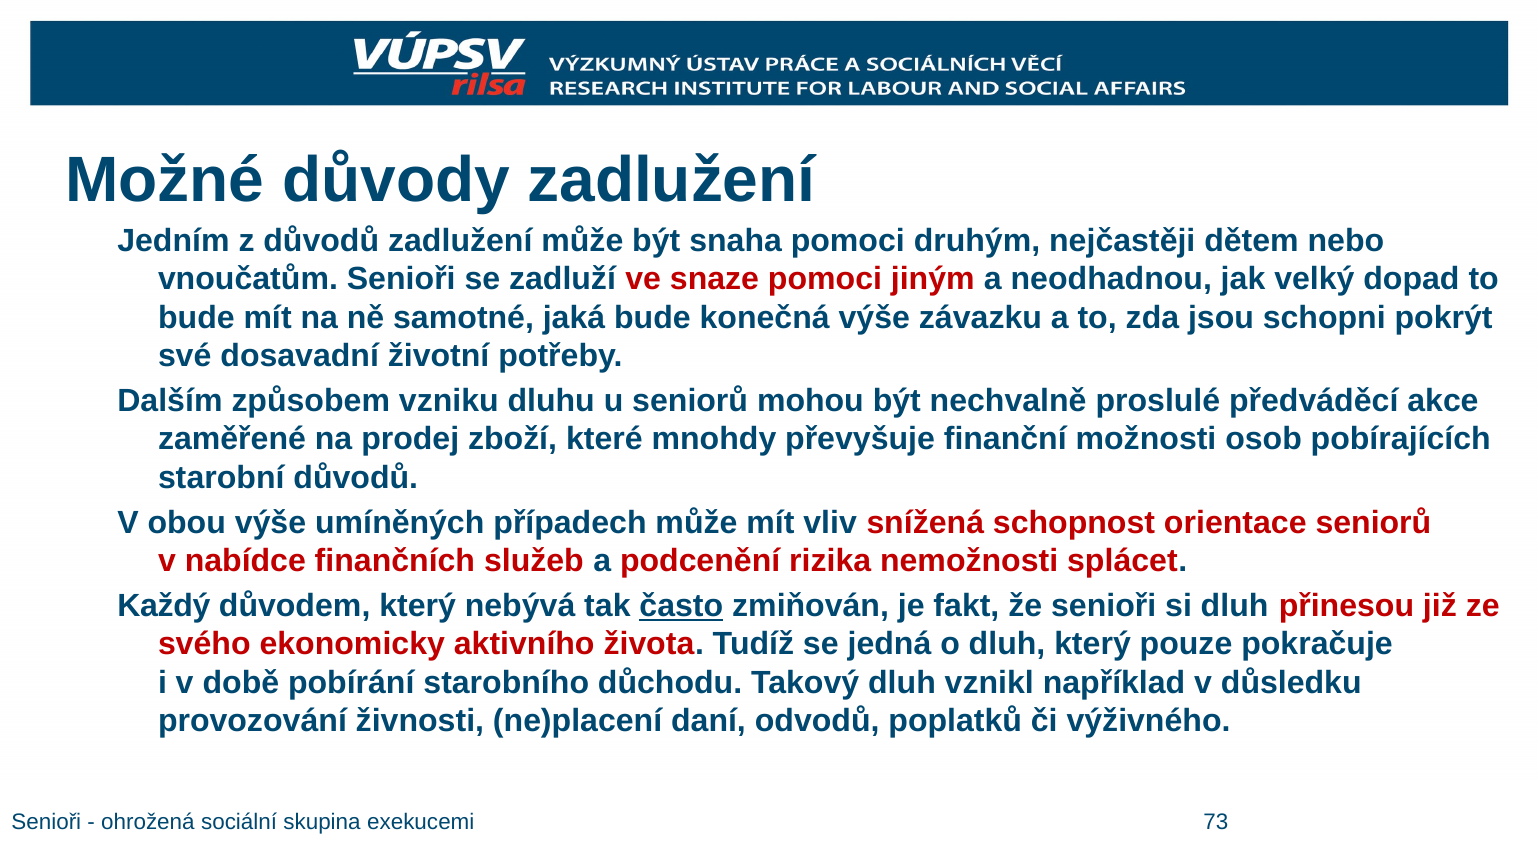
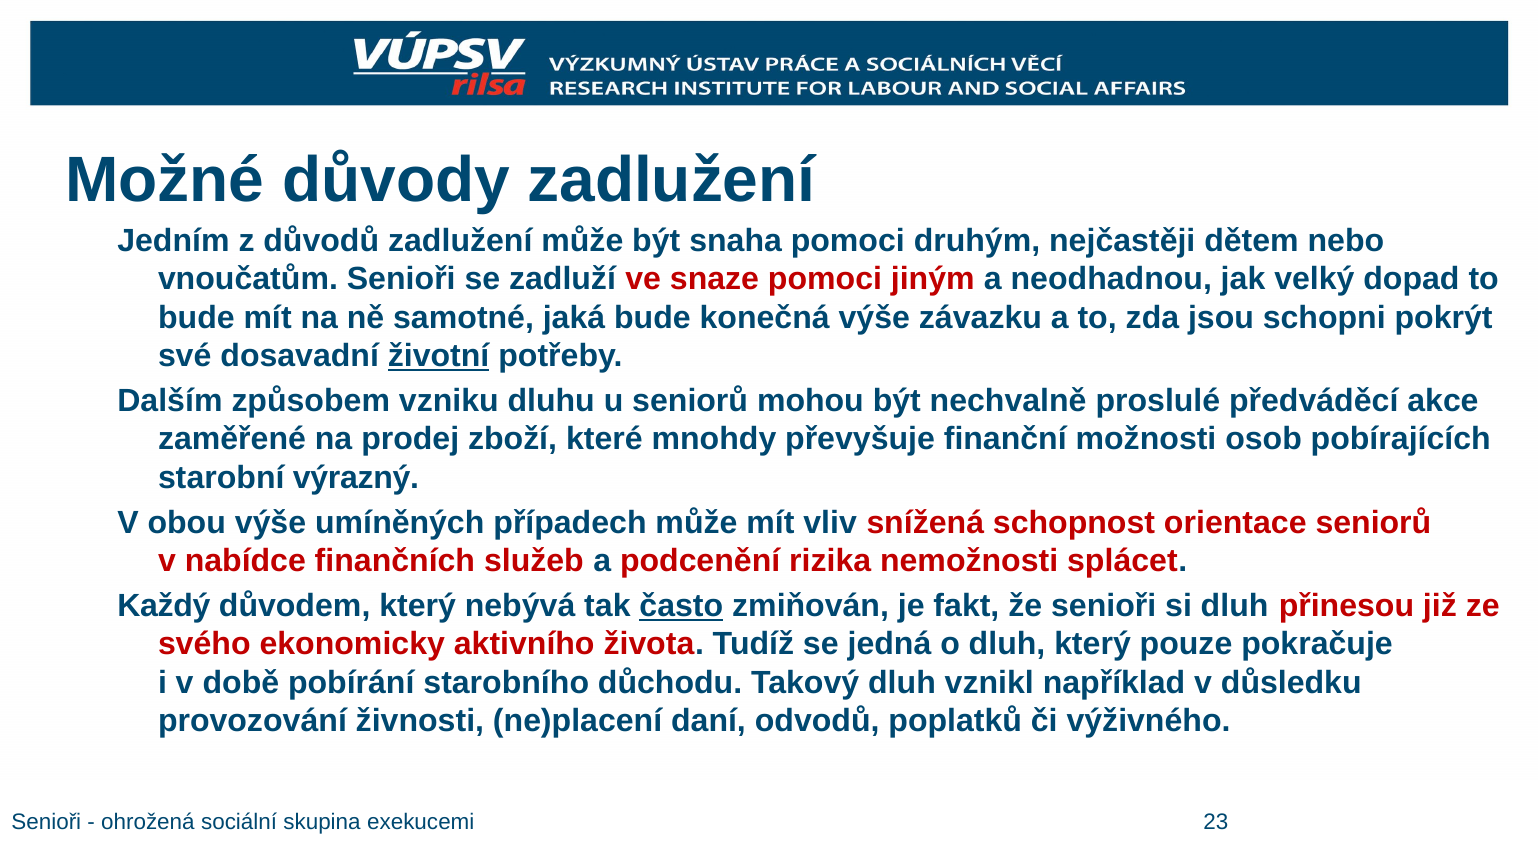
životní underline: none -> present (439, 356)
starobní důvodů: důvodů -> výrazný (356, 478)
73: 73 -> 23 (1216, 823)
